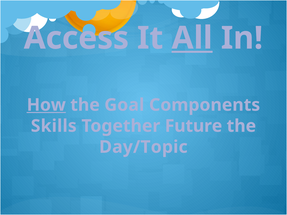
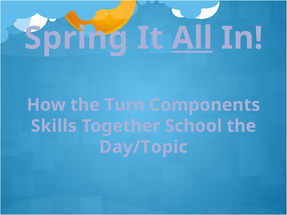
Access: Access -> Spring (76, 38)
How underline: present -> none (46, 105)
Goal: Goal -> Turn (124, 105)
Future: Future -> School (193, 126)
